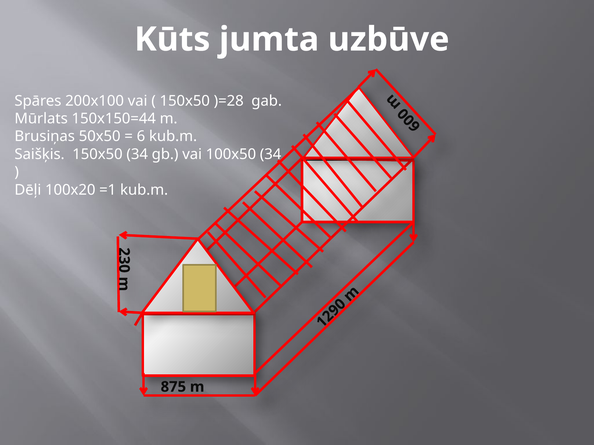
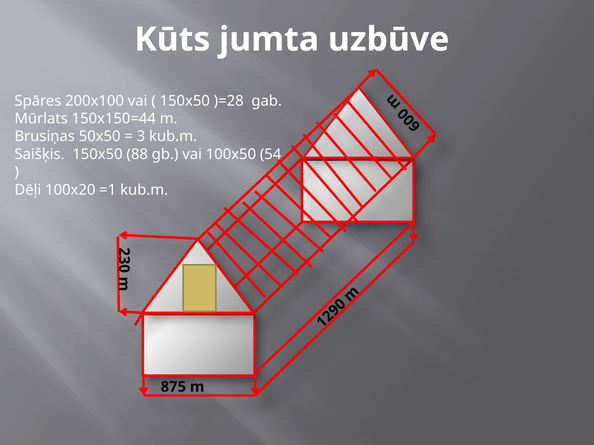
6: 6 -> 3 (141, 137)
150x50 34: 34 -> 88 (137, 154)
100x50 34: 34 -> 54 (271, 154)
